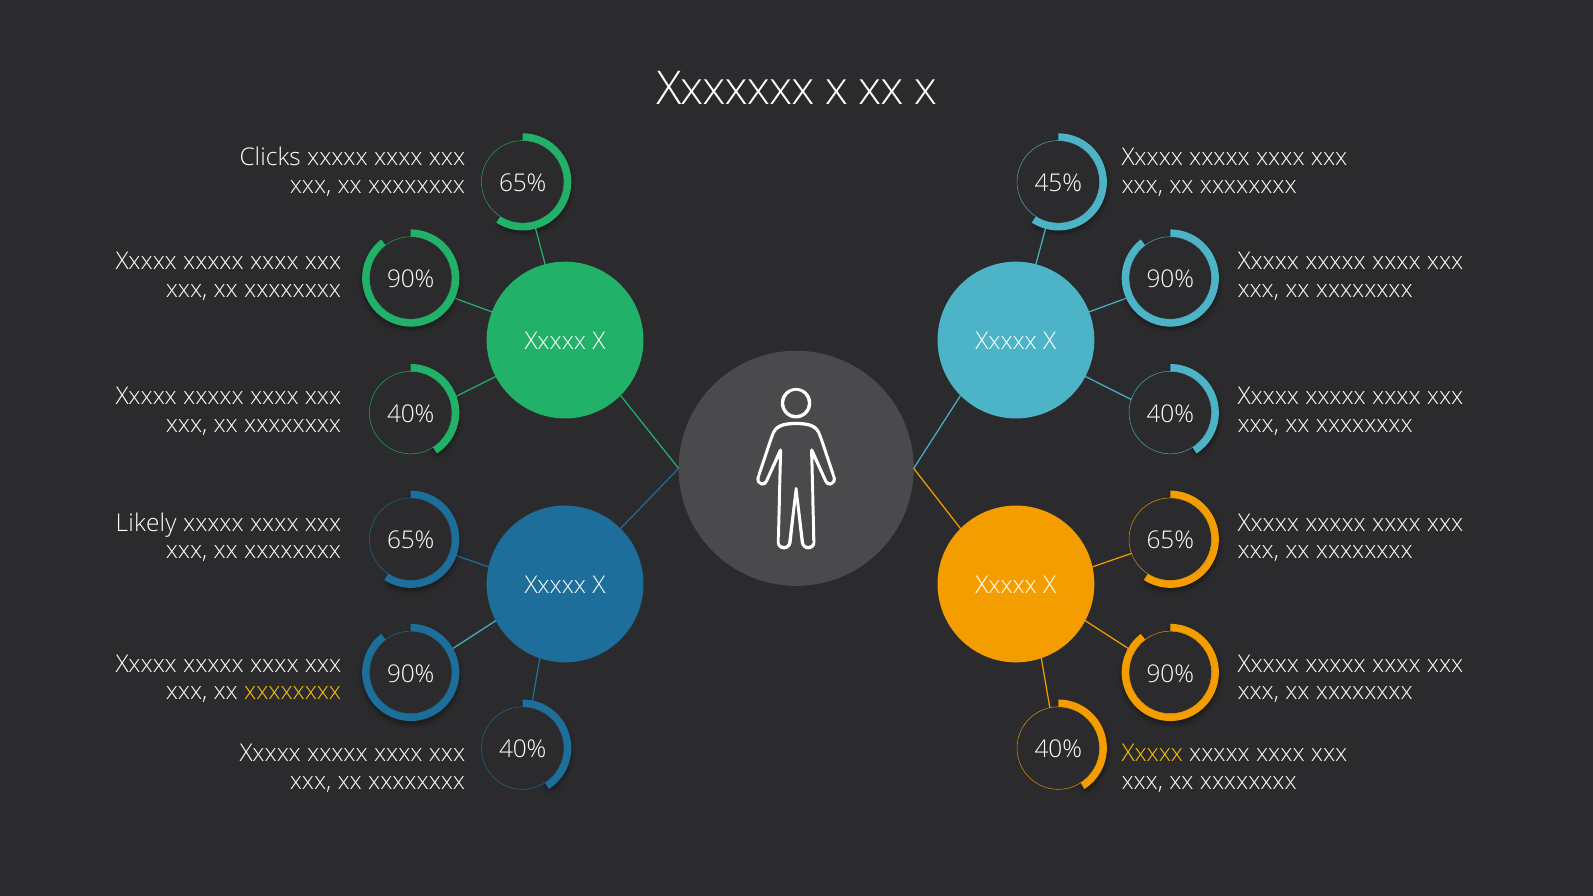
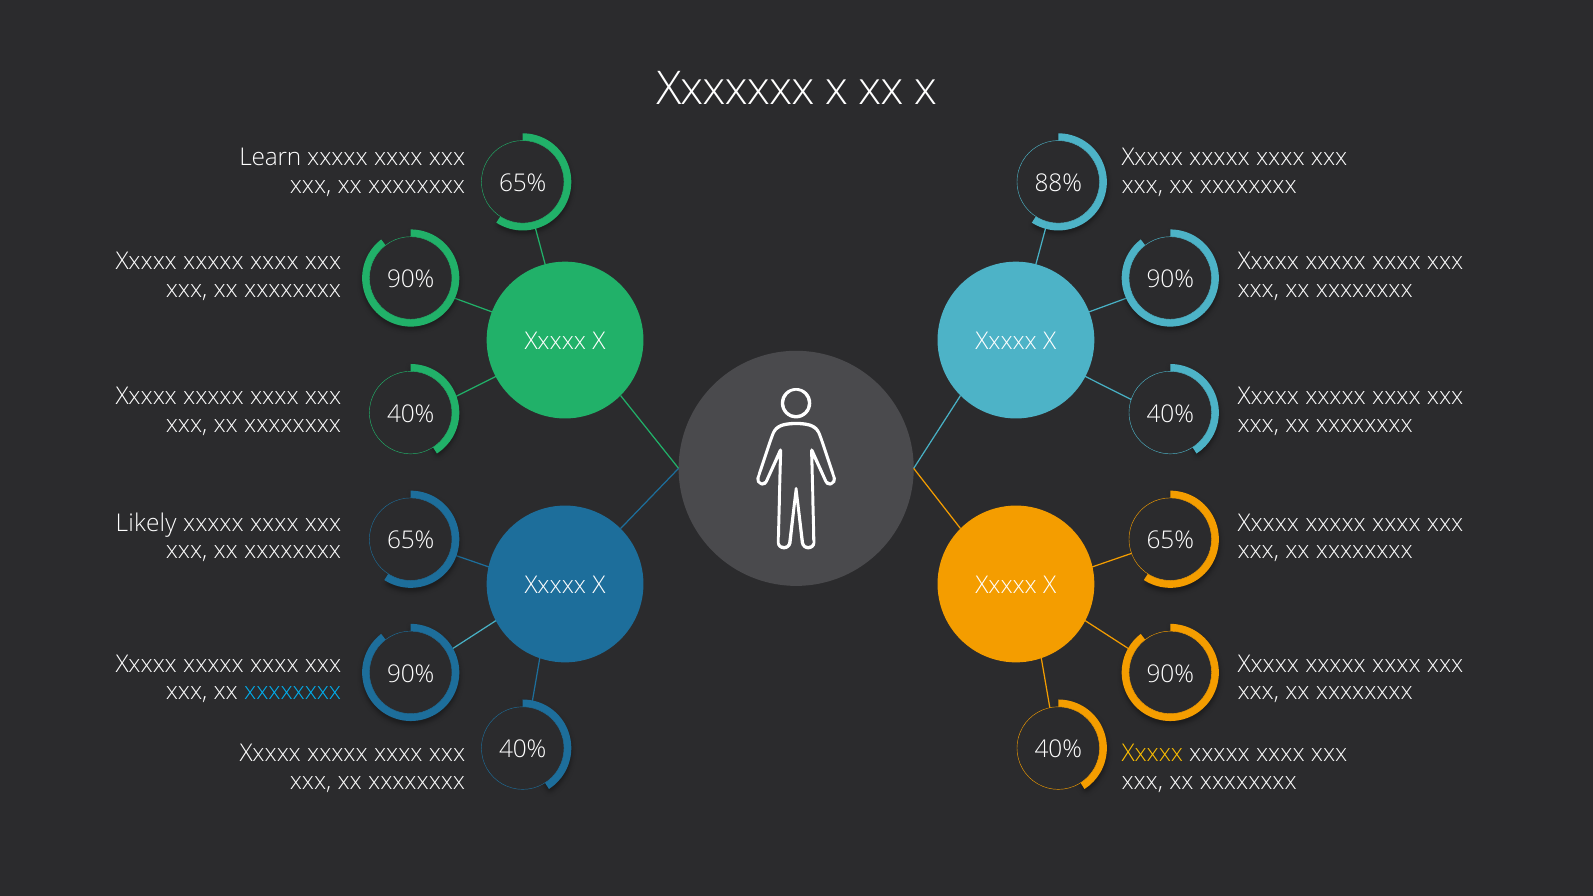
Clicks: Clicks -> Learn (270, 158)
45%: 45% -> 88% (1058, 183)
xxxxxxxx colour: yellow -> light blue (293, 692)
